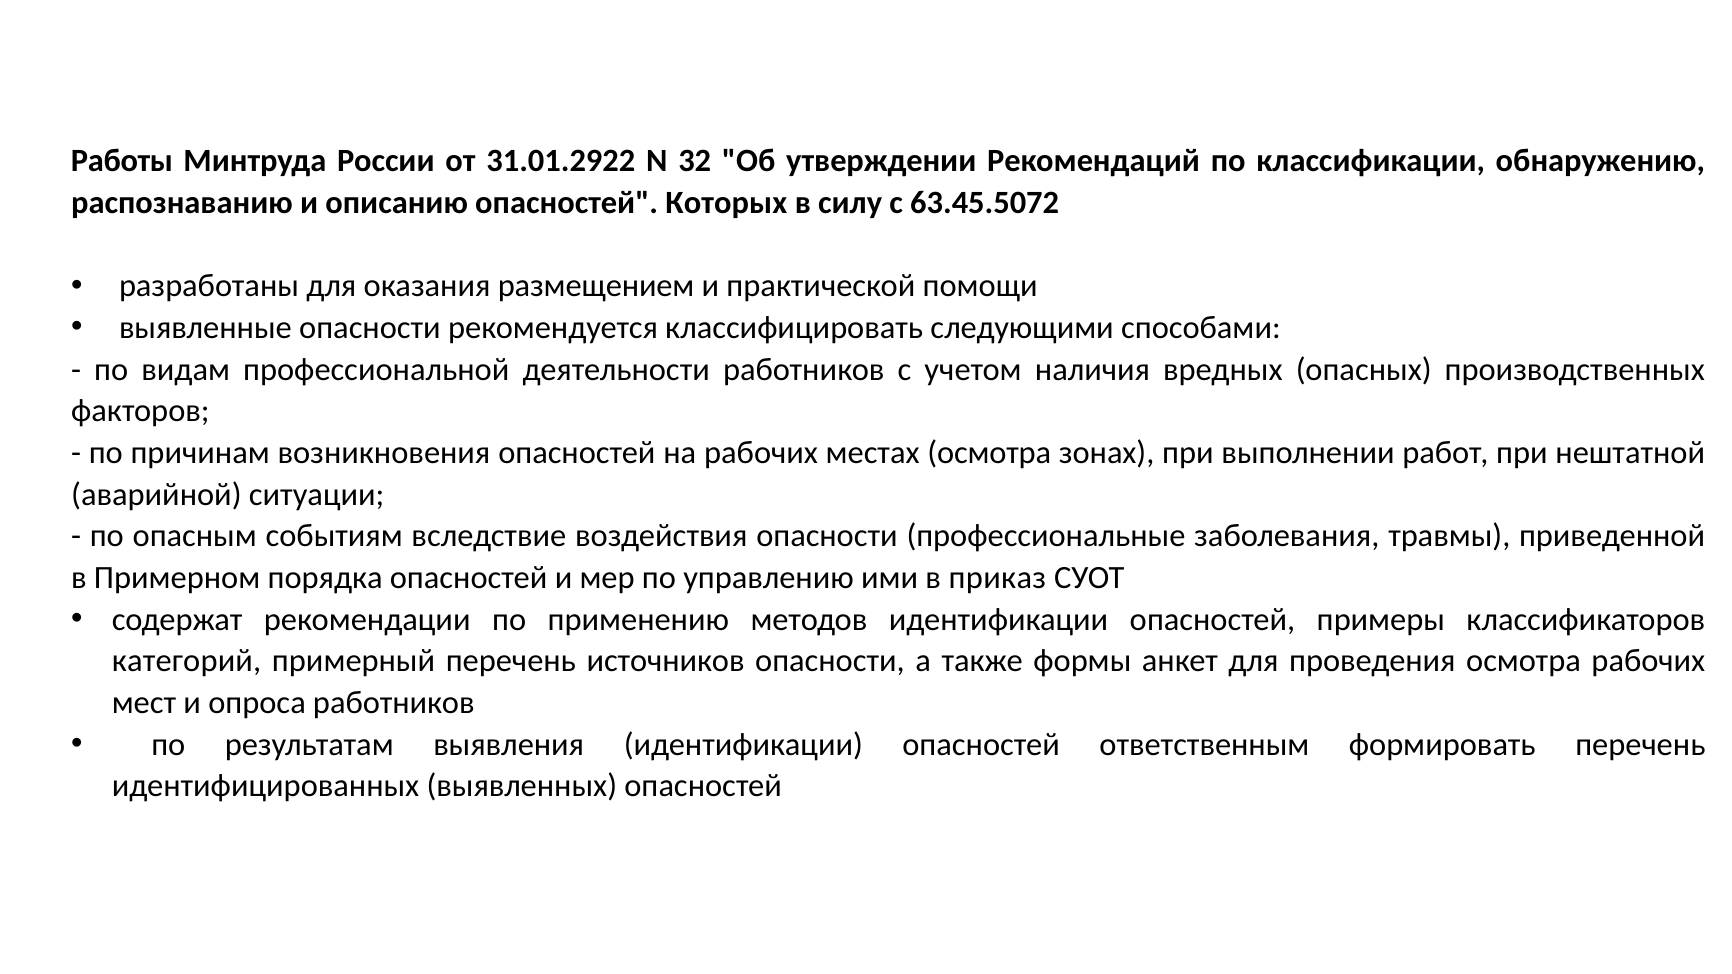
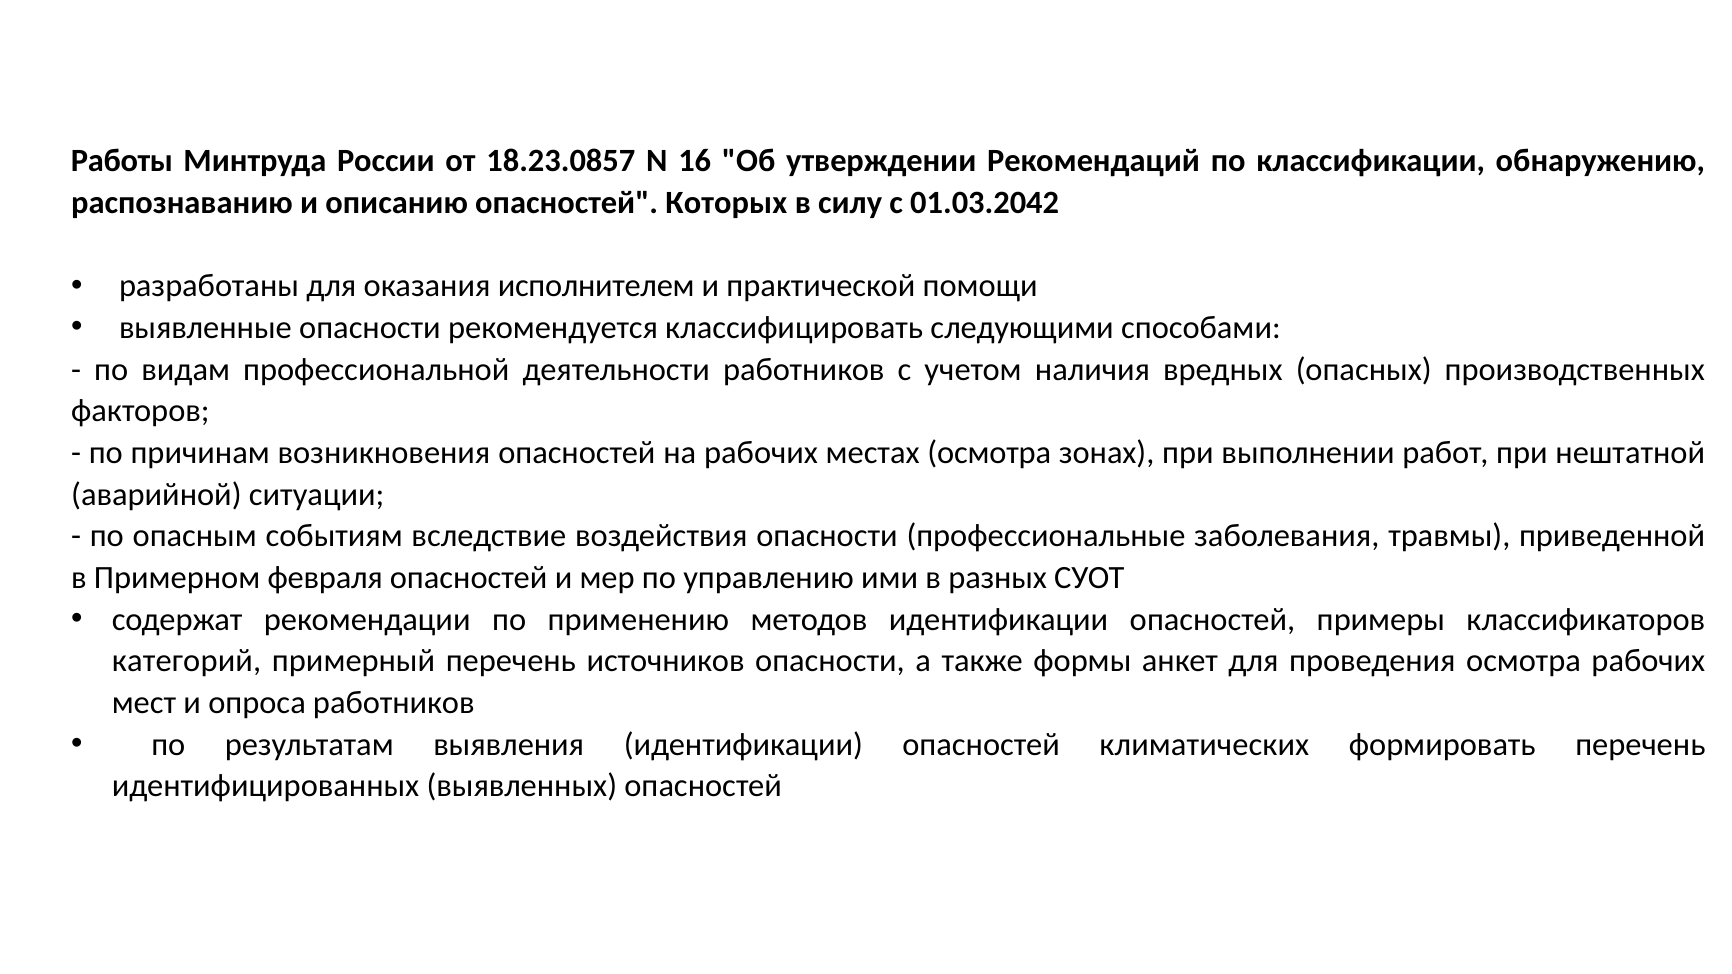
31.01.2922: 31.01.2922 -> 18.23.0857 (561, 161)
32: 32 -> 16 (695, 161)
63.45.5072: 63.45.5072 -> 01.03.2042 (985, 203)
размещением: размещением -> исполнителем (596, 286)
порядка: порядка -> февраля (325, 578)
приказ: приказ -> разных (998, 578)
ответственным: ответственным -> климатических (1204, 745)
